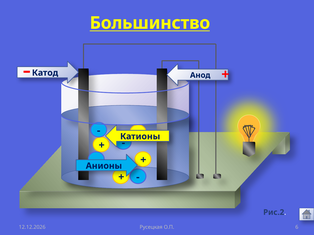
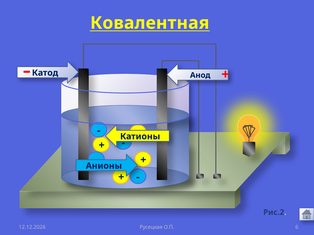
Большинство: Большинство -> Ковалентная (150, 23)
